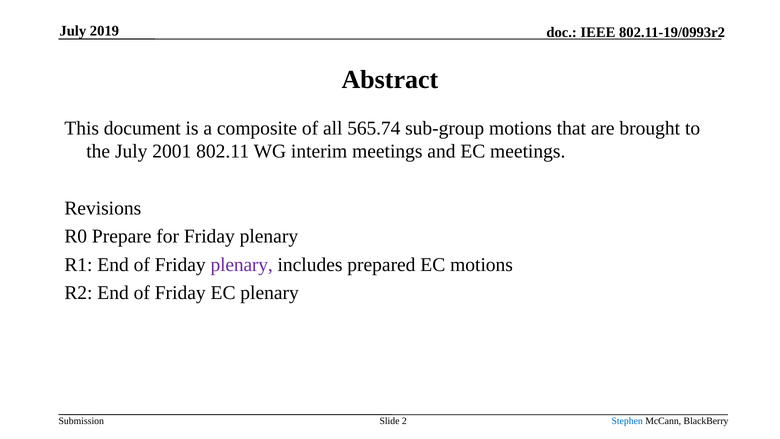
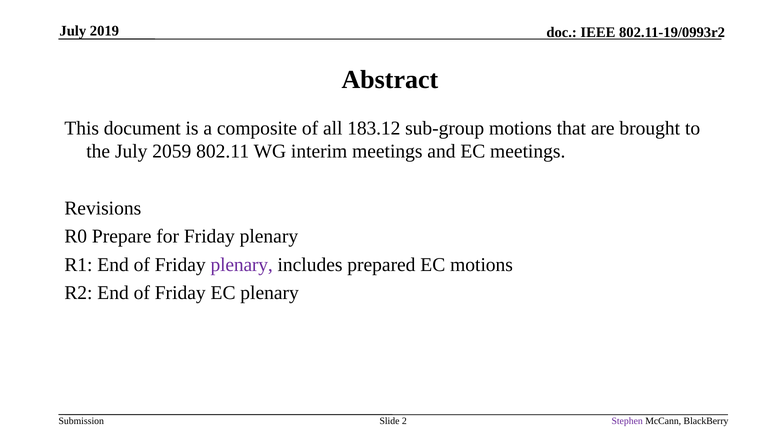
565.74: 565.74 -> 183.12 (374, 128)
2001: 2001 -> 2059 (172, 151)
Stephen colour: blue -> purple (627, 421)
